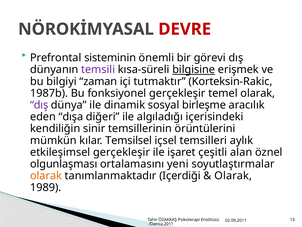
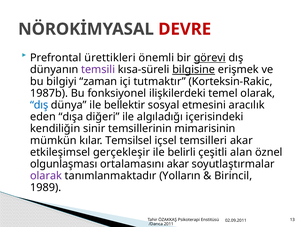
sisteminin: sisteminin -> ürettikleri (110, 58)
görevi underline: none -> present (210, 58)
fonksiyonel gerçekleşir: gerçekleşir -> ilişkilerdeki (177, 93)
dış colour: purple -> blue (39, 105)
dinamik: dinamik -> bellektir (125, 105)
birleşme: birleşme -> etmesini (204, 105)
örüntülerini: örüntülerini -> mimarisinin (205, 128)
temsilleri aylık: aylık -> akar (241, 140)
işaret: işaret -> belirli (182, 152)
ortalamasını yeni: yeni -> akar (178, 164)
olarak colour: orange -> purple (46, 175)
Içerdiği: Içerdiği -> Yolların (180, 175)
Olarak: Olarak -> Birincil (233, 175)
